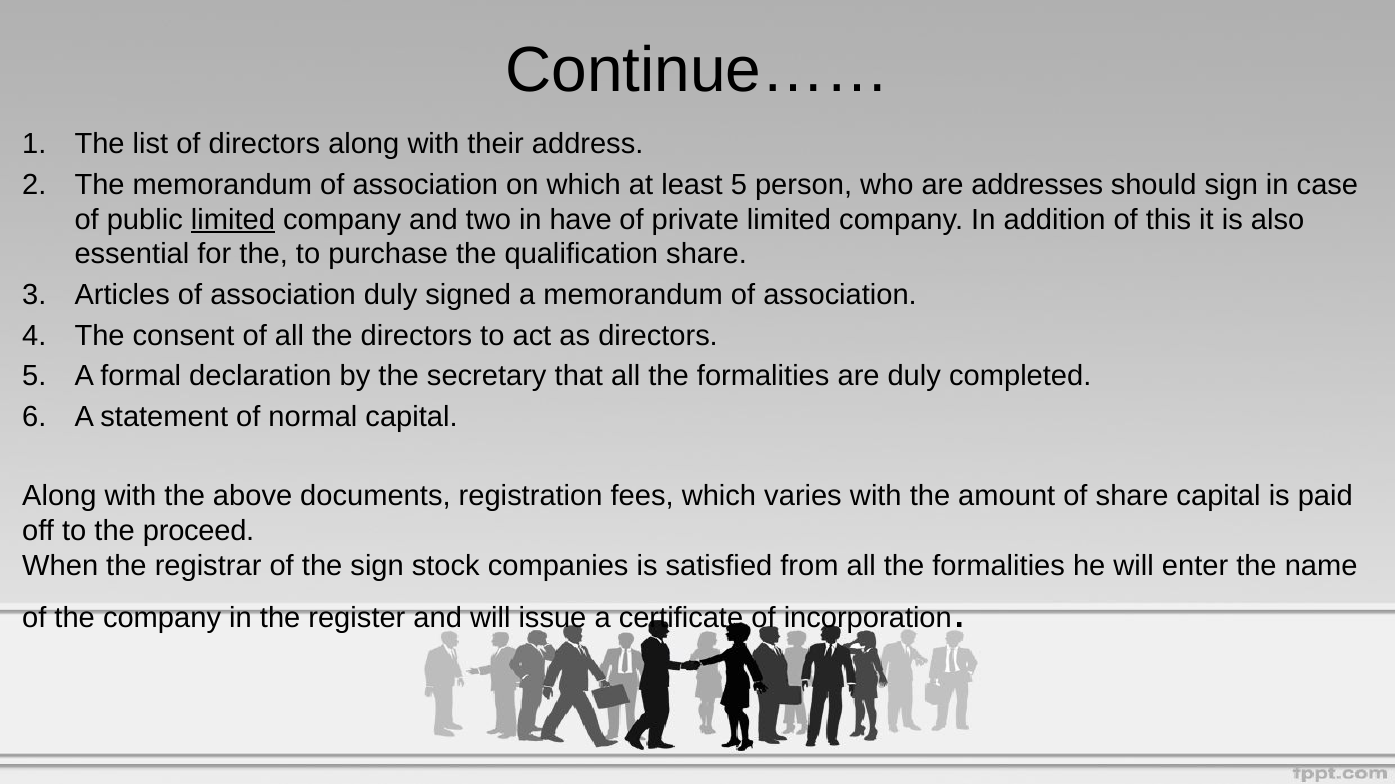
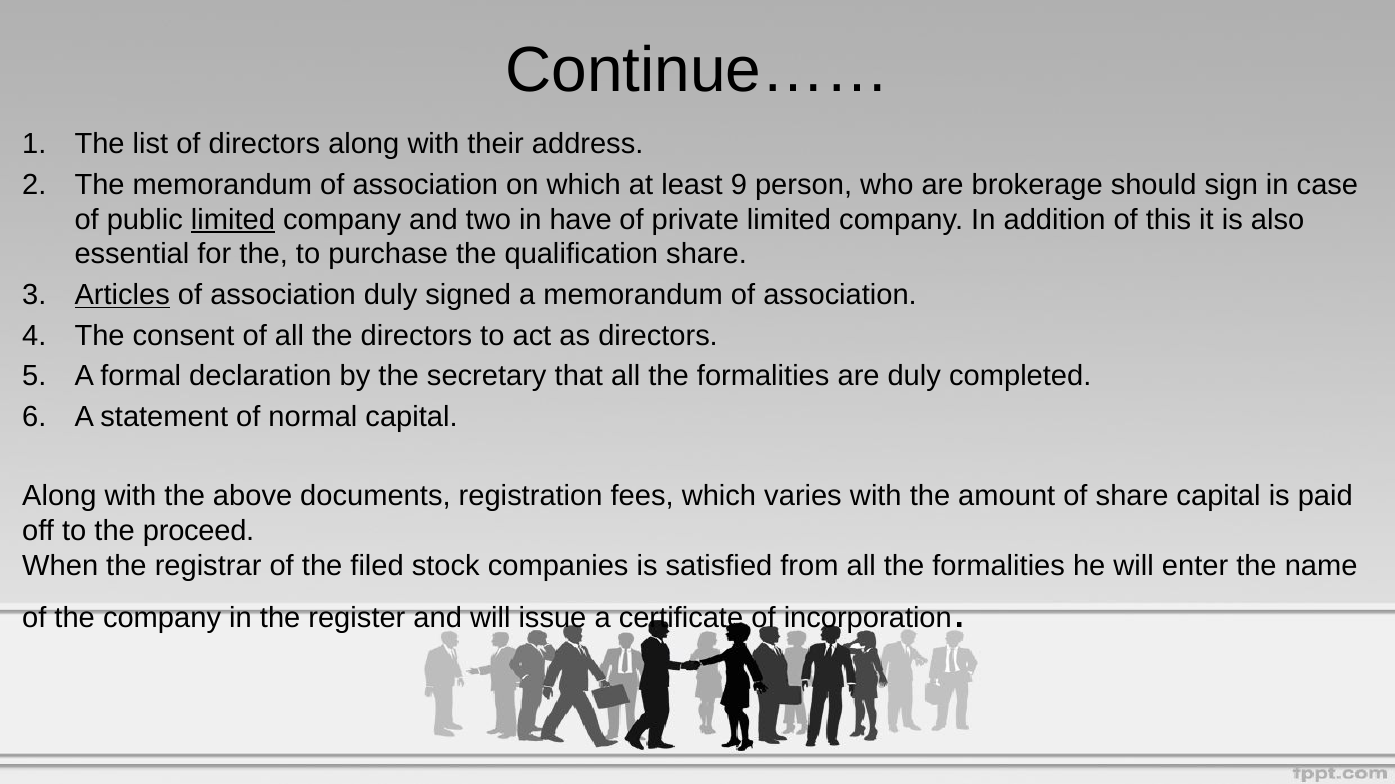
least 5: 5 -> 9 (739, 185)
addresses: addresses -> brokerage (1037, 185)
Articles underline: none -> present (122, 295)
the sign: sign -> filed (377, 566)
